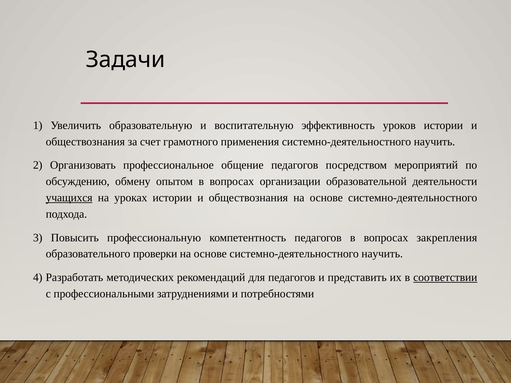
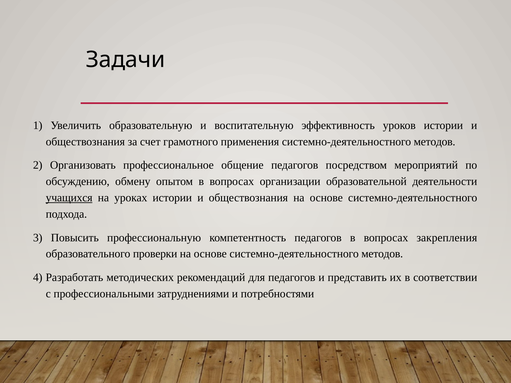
применения системно-деятельностного научить: научить -> методов (435, 142)
основе системно-деятельностного научить: научить -> методов (382, 254)
соответствии underline: present -> none (445, 278)
